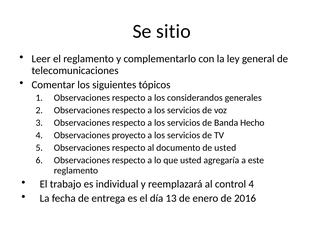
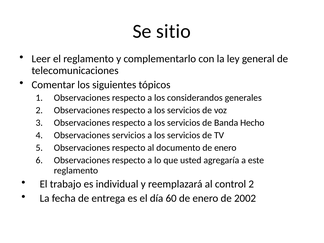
Observaciones proyecto: proyecto -> servicios (129, 135)
documento de usted: usted -> enero (225, 148)
control 4: 4 -> 2 (251, 184)
13: 13 -> 60 (171, 198)
2016: 2016 -> 2002 (245, 198)
